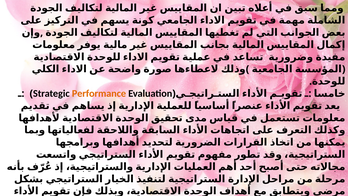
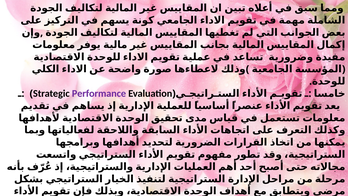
Performance colour: orange -> purple (99, 93)
